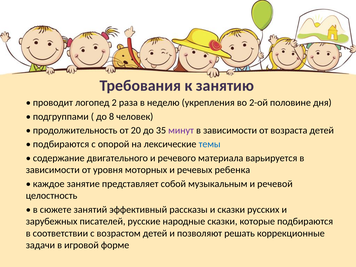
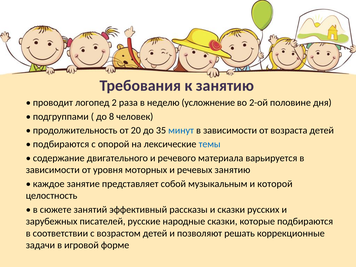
укрепления: укрепления -> усложнение (208, 103)
минут colour: purple -> blue (181, 130)
речевых ребенка: ребенка -> занятию (232, 170)
речевой: речевой -> которой (275, 184)
